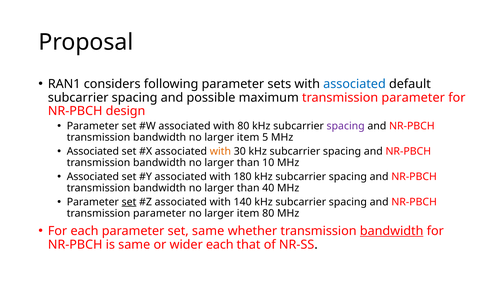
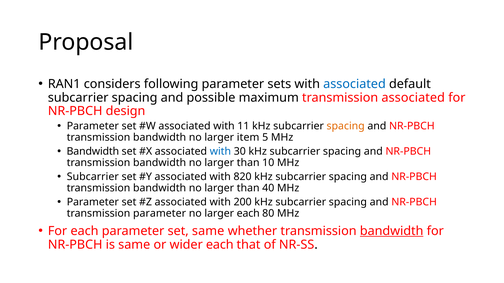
parameter: parameter -> associated (413, 98)
with 80: 80 -> 11 (243, 126)
spacing colour: purple -> orange (346, 126)
Associated: Associated -> Bandwidth (93, 152)
with colour: orange -> blue (220, 152)
Associated: Associated -> Subcarrier (93, 177)
180: 180 -> 820 (243, 177)
set underline: present -> none (129, 202)
140: 140 -> 200 (243, 202)
item: item -> each (248, 214)
